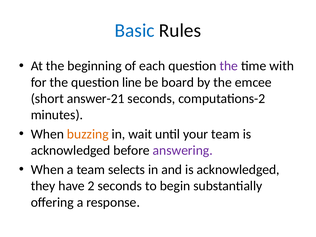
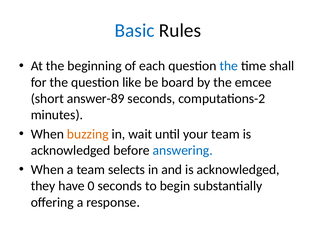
the colour: purple -> blue (229, 66)
with: with -> shall (282, 66)
line: line -> like (132, 82)
answer-21: answer-21 -> answer-89 (96, 99)
answering colour: purple -> blue (183, 150)
2: 2 -> 0 (91, 186)
